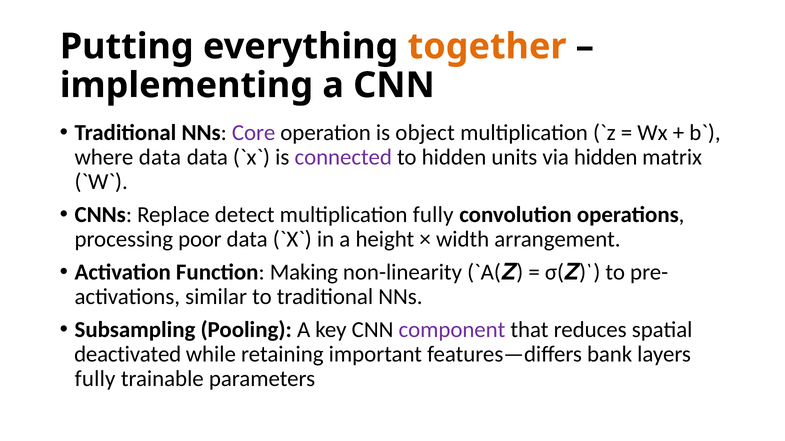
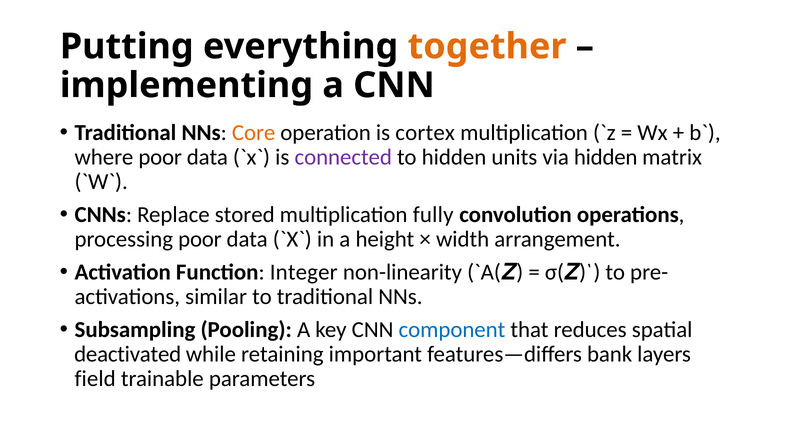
Core colour: purple -> orange (254, 133)
object: object -> cortex (425, 133)
where data: data -> poor (160, 157)
detect: detect -> stored (245, 215)
Making: Making -> Integer (304, 272)
component colour: purple -> blue (452, 330)
fully: fully -> field (95, 379)
